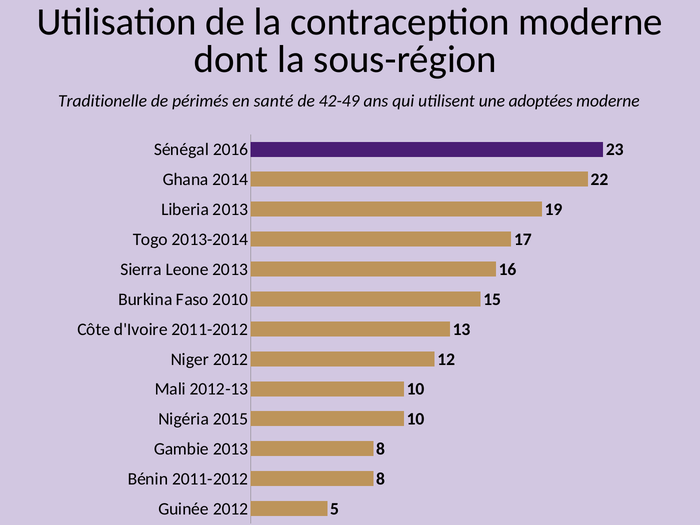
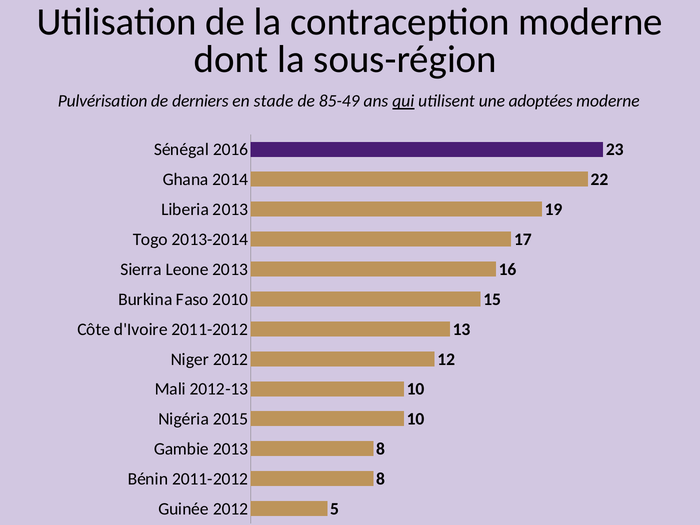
Traditionelle: Traditionelle -> Pulvérisation (103, 101)
périmés: périmés -> derniers (200, 101)
santé: santé -> stade (274, 101)
42-49: 42-49 -> 85-49 (339, 101)
qui underline: none -> present (403, 101)
